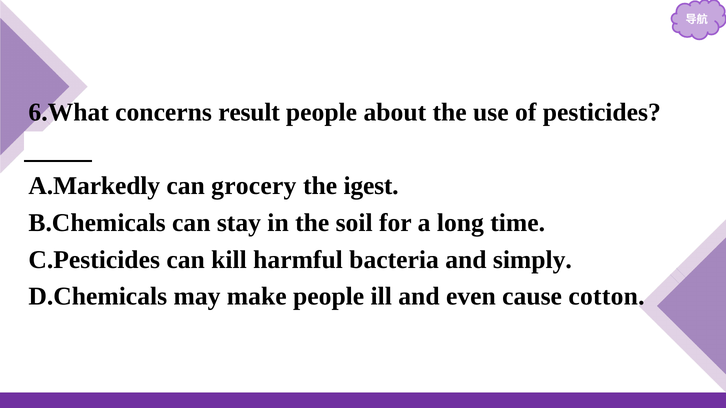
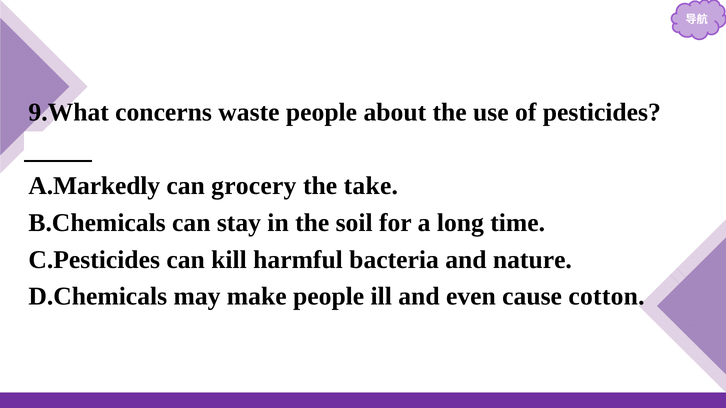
6.What: 6.What -> 9.What (69, 112)
result: result -> waste (249, 112)
igest: igest -> take (371, 186)
simply: simply -> nature (532, 260)
